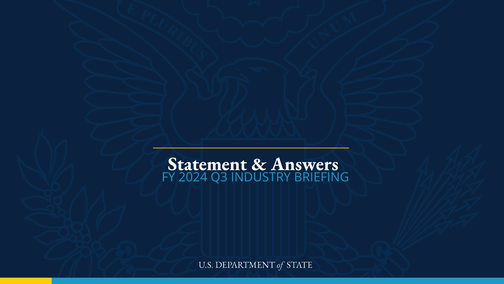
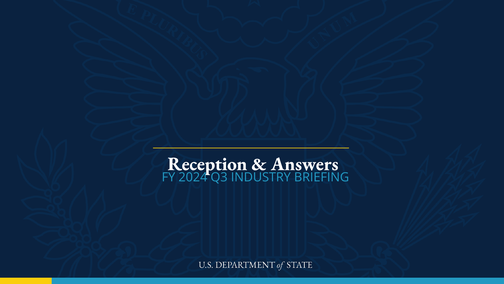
Statement: Statement -> Reception (207, 164)
